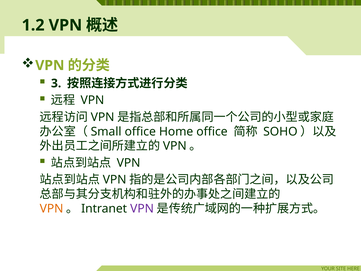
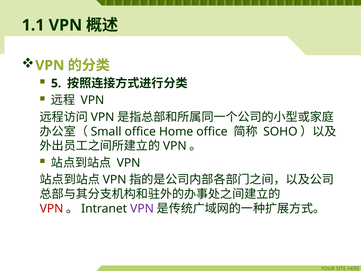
1.2: 1.2 -> 1.1 (33, 25)
3: 3 -> 5 (56, 83)
VPN colour: orange -> red (52, 208)
